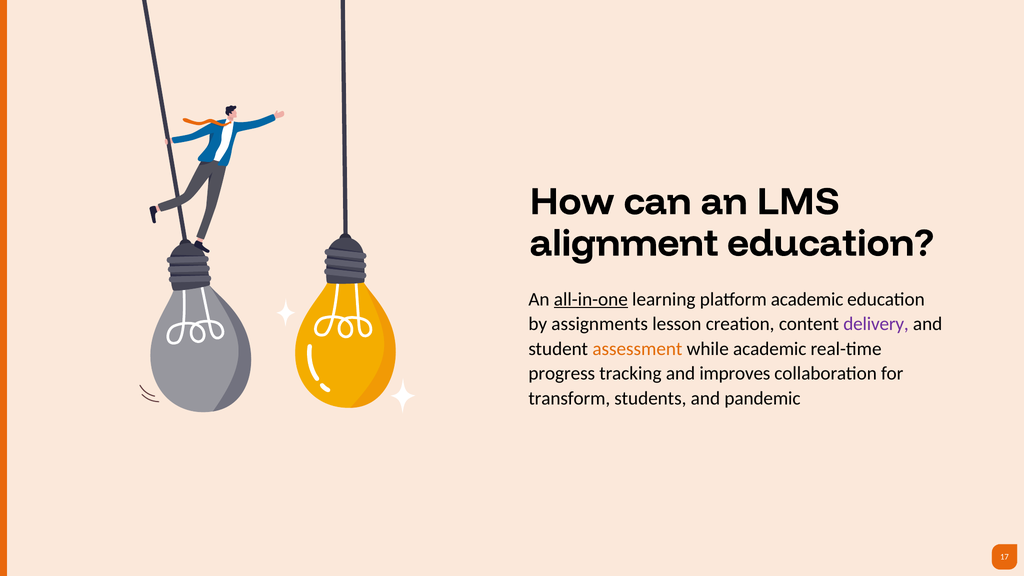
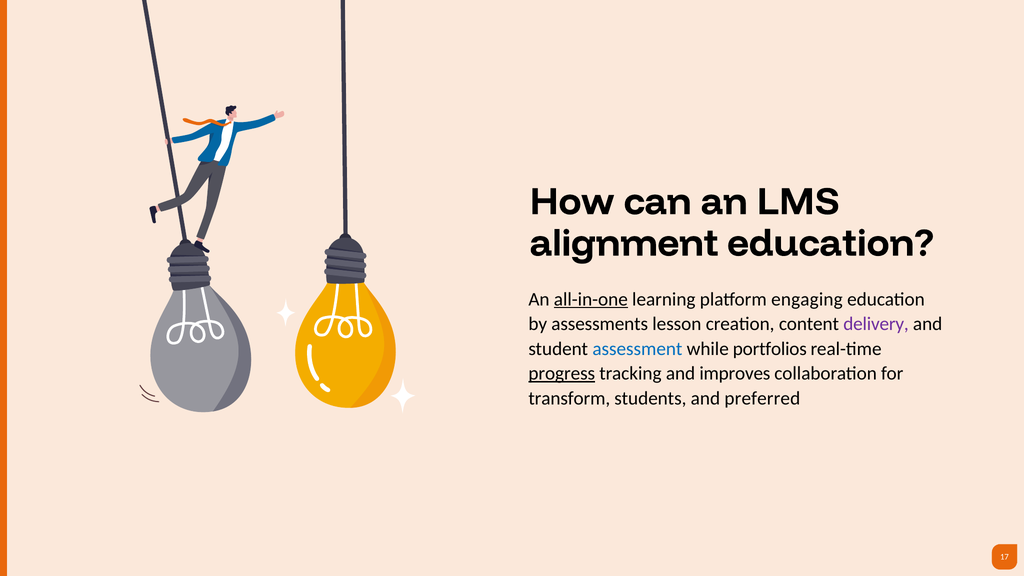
platform academic: academic -> engaging (807, 299)
assignments: assignments -> assessments (600, 324)
assessment colour: orange -> blue (637, 349)
while academic: academic -> portfolios (770, 349)
progress underline: none -> present (562, 374)
pandemic: pandemic -> preferred (762, 398)
